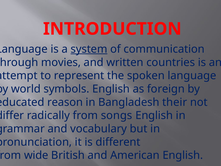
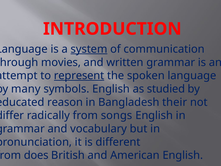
written countries: countries -> grammar (171, 62)
represent underline: none -> present (79, 76)
world: world -> many (26, 89)
foreign: foreign -> studied (166, 89)
wide: wide -> does (36, 155)
